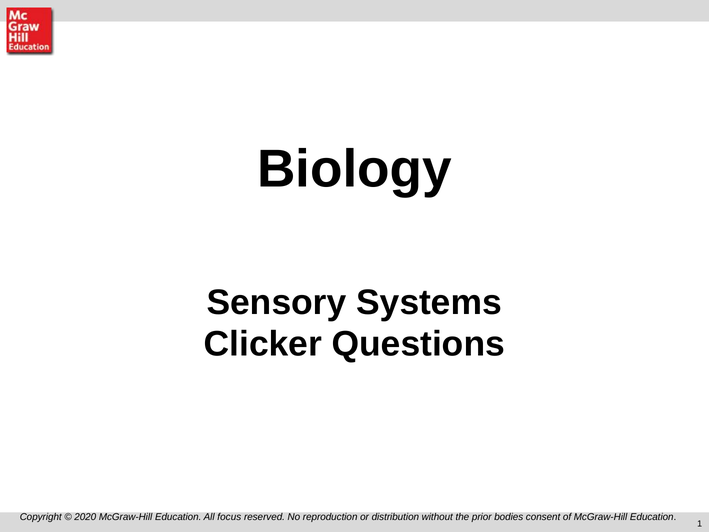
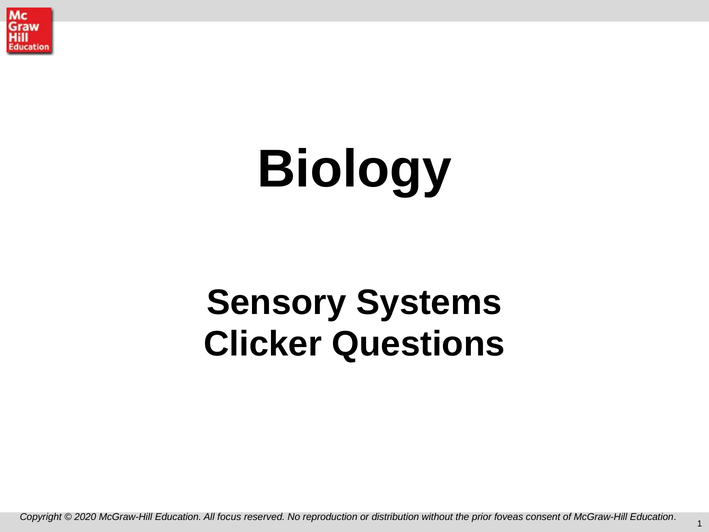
bodies: bodies -> foveas (509, 517)
